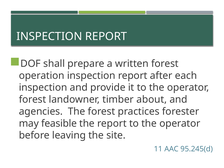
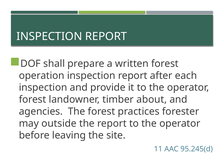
feasible: feasible -> outside (59, 123)
